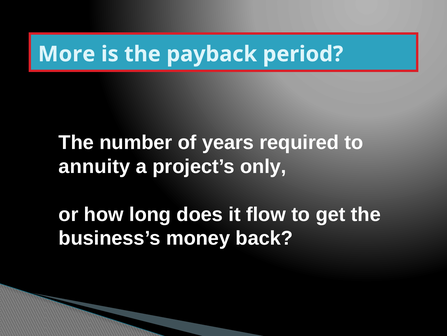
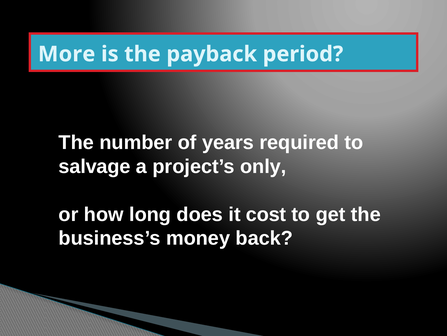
annuity: annuity -> salvage (95, 166)
flow: flow -> cost (266, 214)
